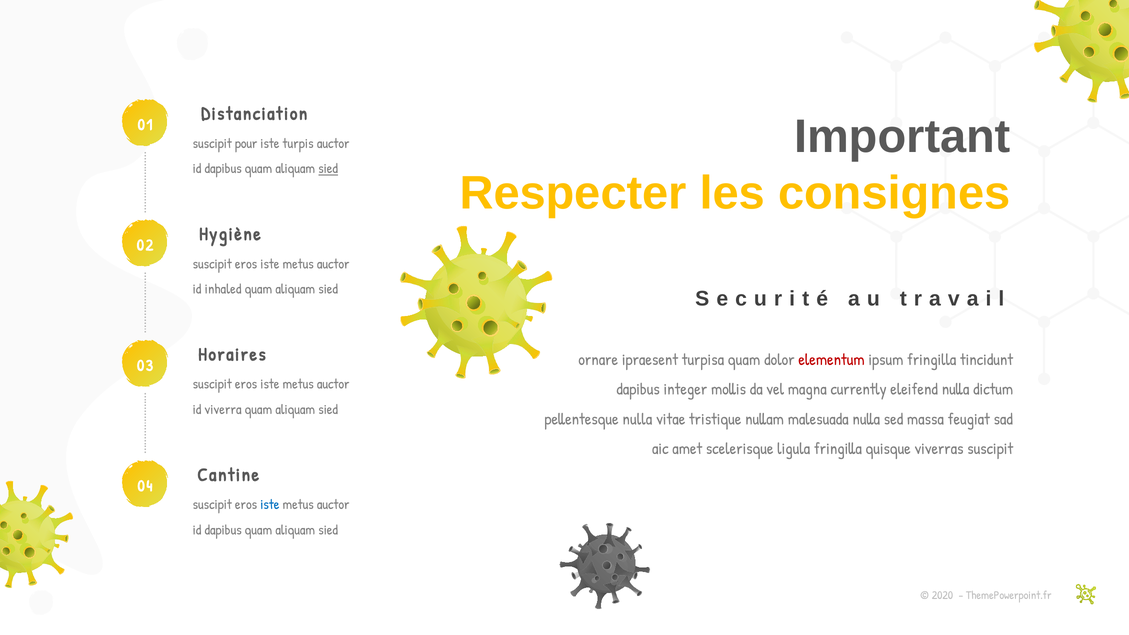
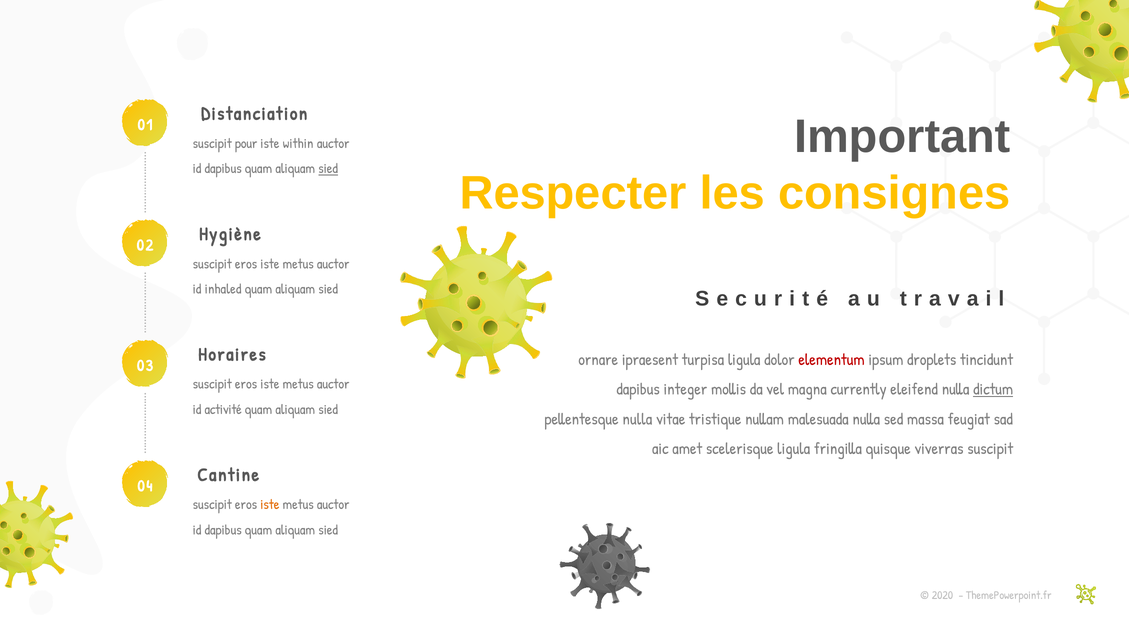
turpis: turpis -> within (298, 143)
turpisa quam: quam -> ligula (744, 360)
ipsum fringilla: fringilla -> droplets (932, 360)
dictum underline: none -> present (993, 389)
viverra: viverra -> activité (223, 410)
iste colour: blue -> orange (270, 505)
